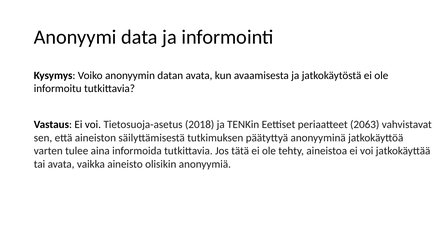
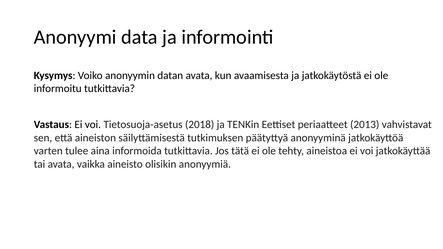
2063: 2063 -> 2013 (365, 125)
